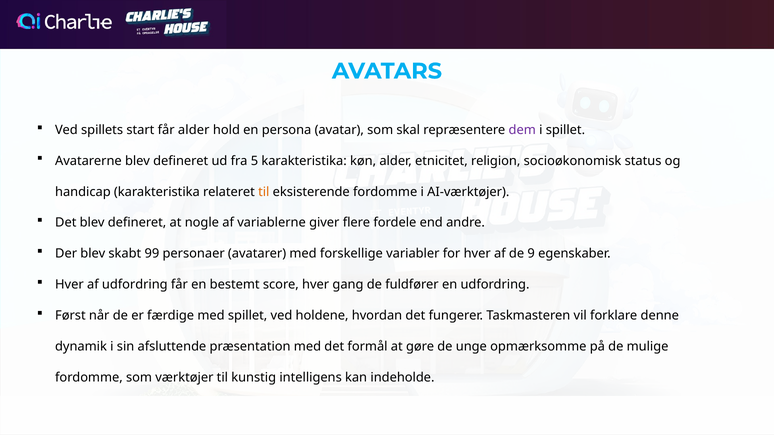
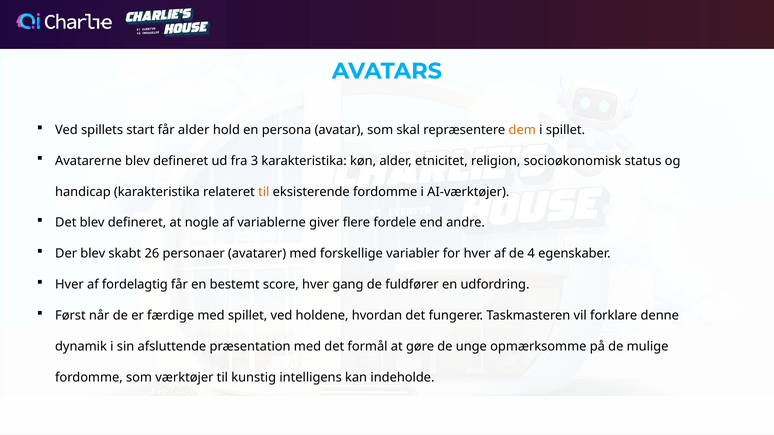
dem colour: purple -> orange (522, 130)
5: 5 -> 3 (254, 161)
99: 99 -> 26 (152, 254)
9: 9 -> 4 (531, 254)
af udfordring: udfordring -> fordelagtig (135, 285)
